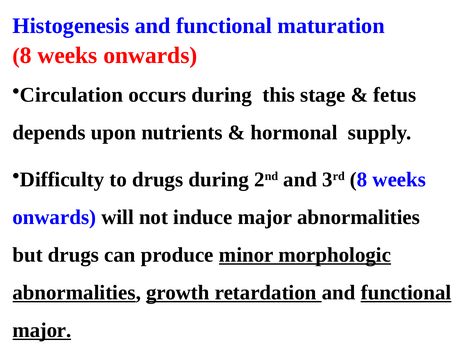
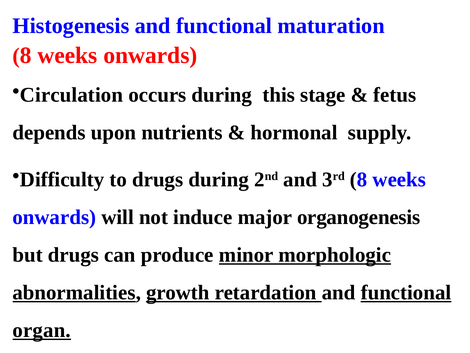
major abnormalities: abnormalities -> organogenesis (359, 217)
major: major -> organ (42, 330)
